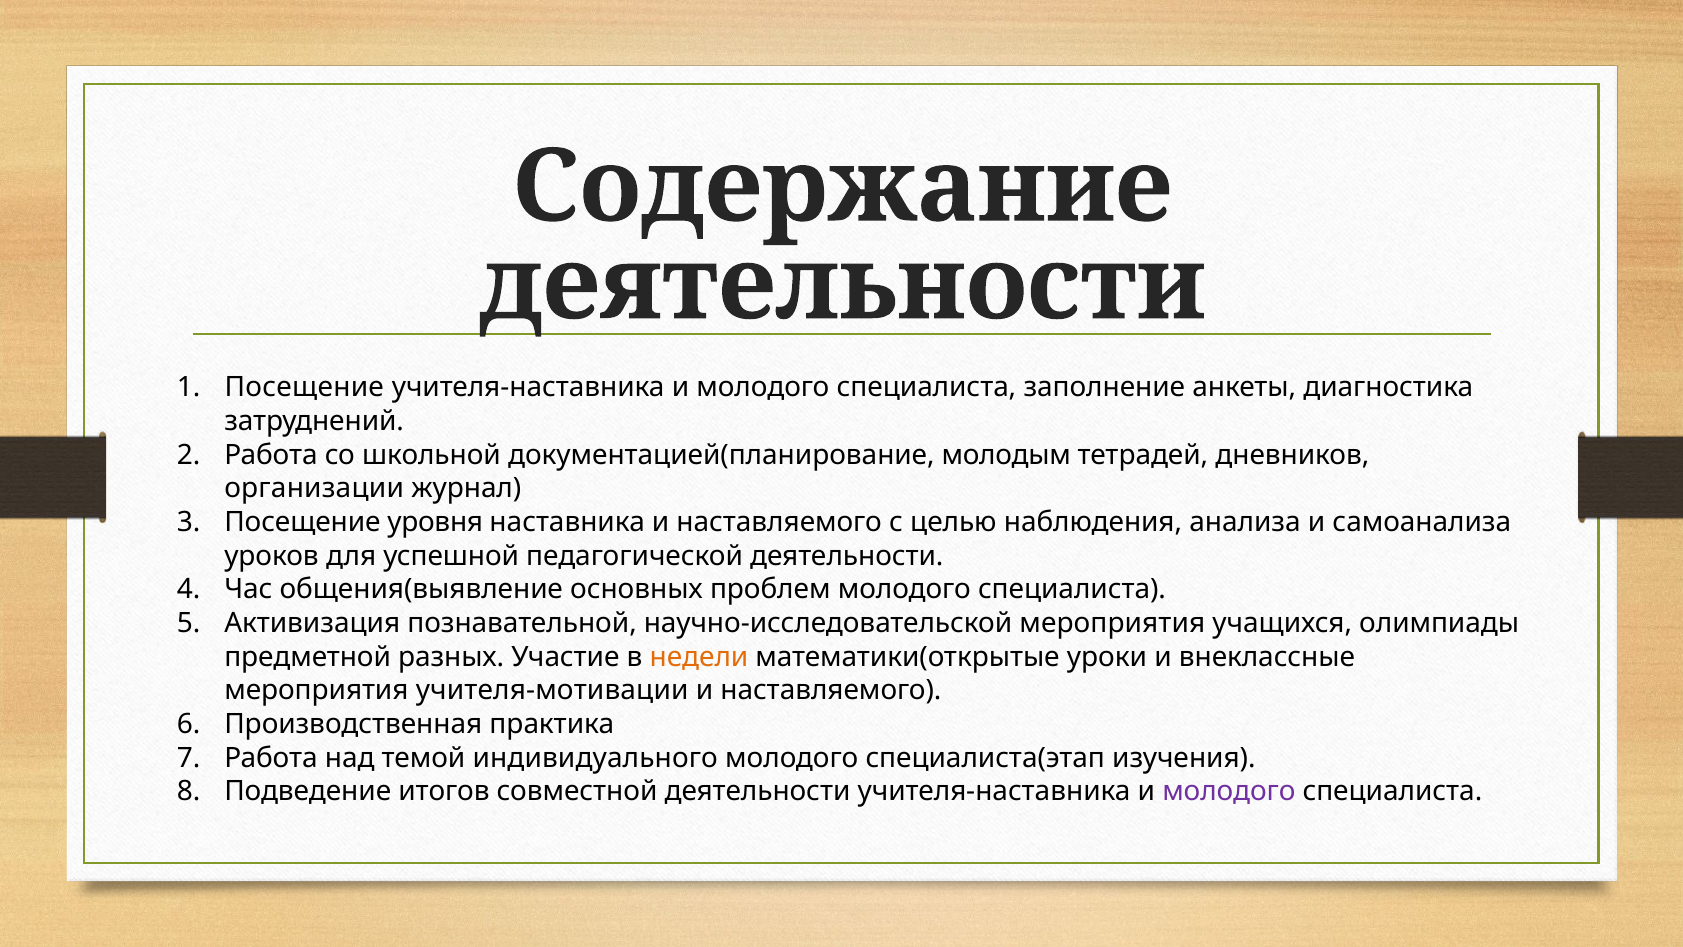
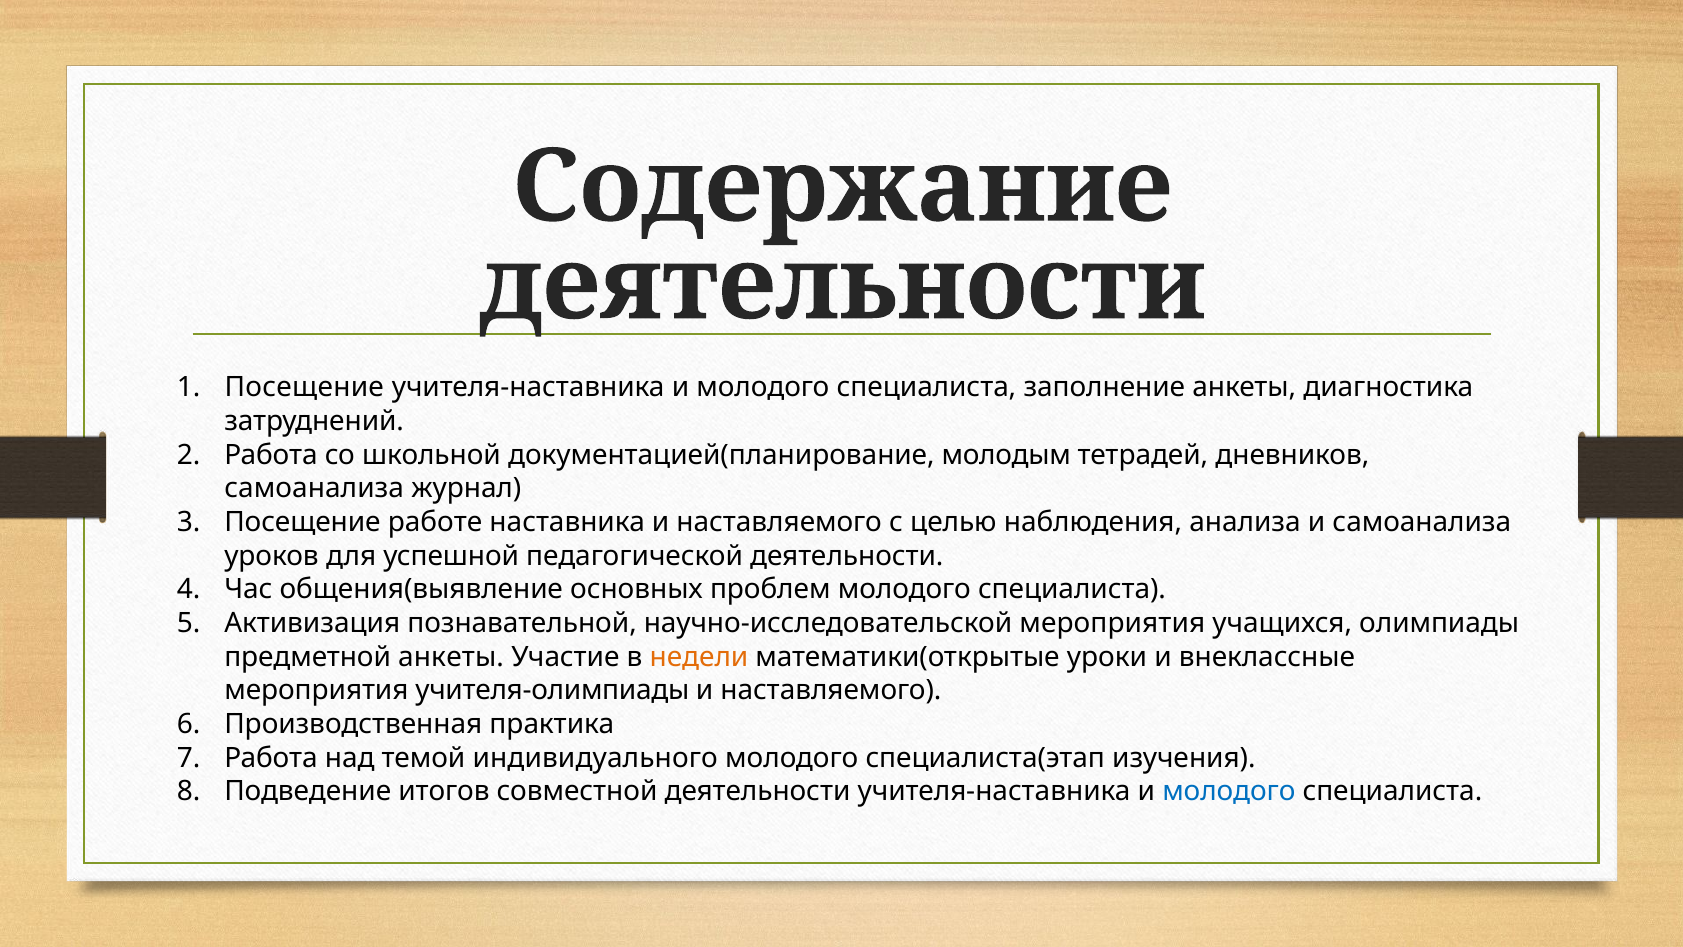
организации: организации -> самоанализа (314, 488)
уровня: уровня -> работе (435, 522)
предметной разных: разных -> анкеты (451, 657)
учителя-мотивации: учителя-мотивации -> учителя-олимпиады (552, 690)
молодого colour: purple -> blue (1229, 791)
